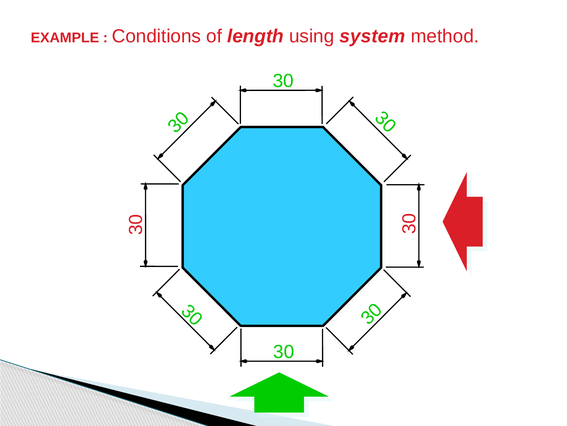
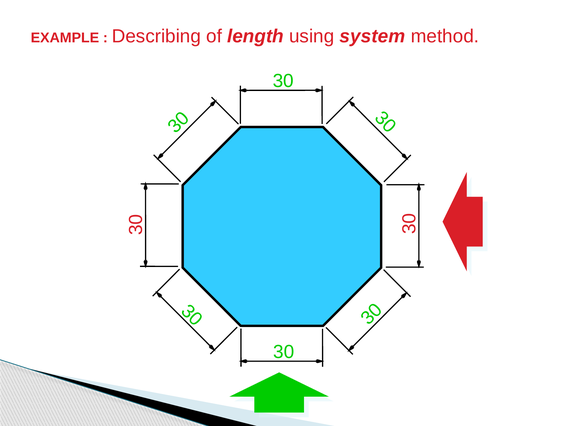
Conditions: Conditions -> Describing (156, 36)
